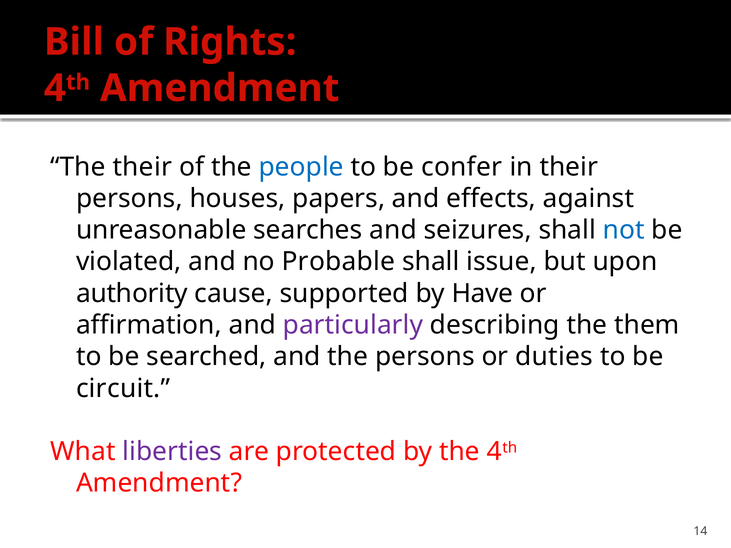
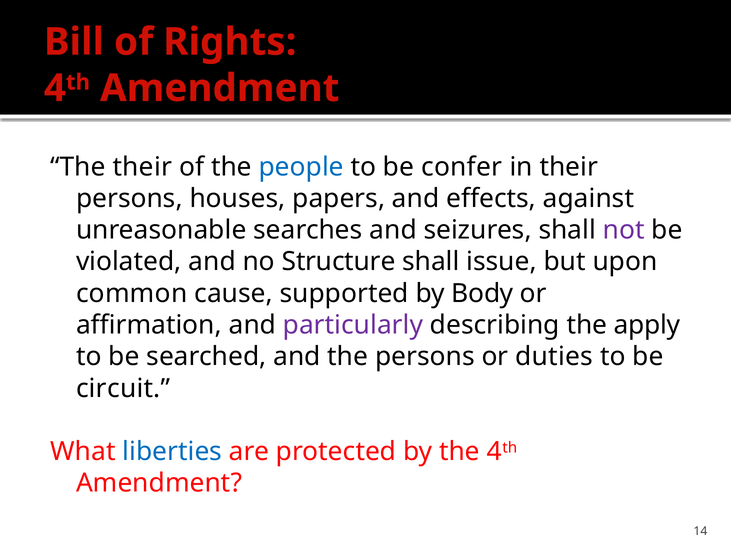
not colour: blue -> purple (624, 230)
Probable: Probable -> Structure (339, 262)
authority: authority -> common (132, 294)
Have: Have -> Body (482, 294)
them: them -> apply (647, 325)
liberties colour: purple -> blue (172, 452)
